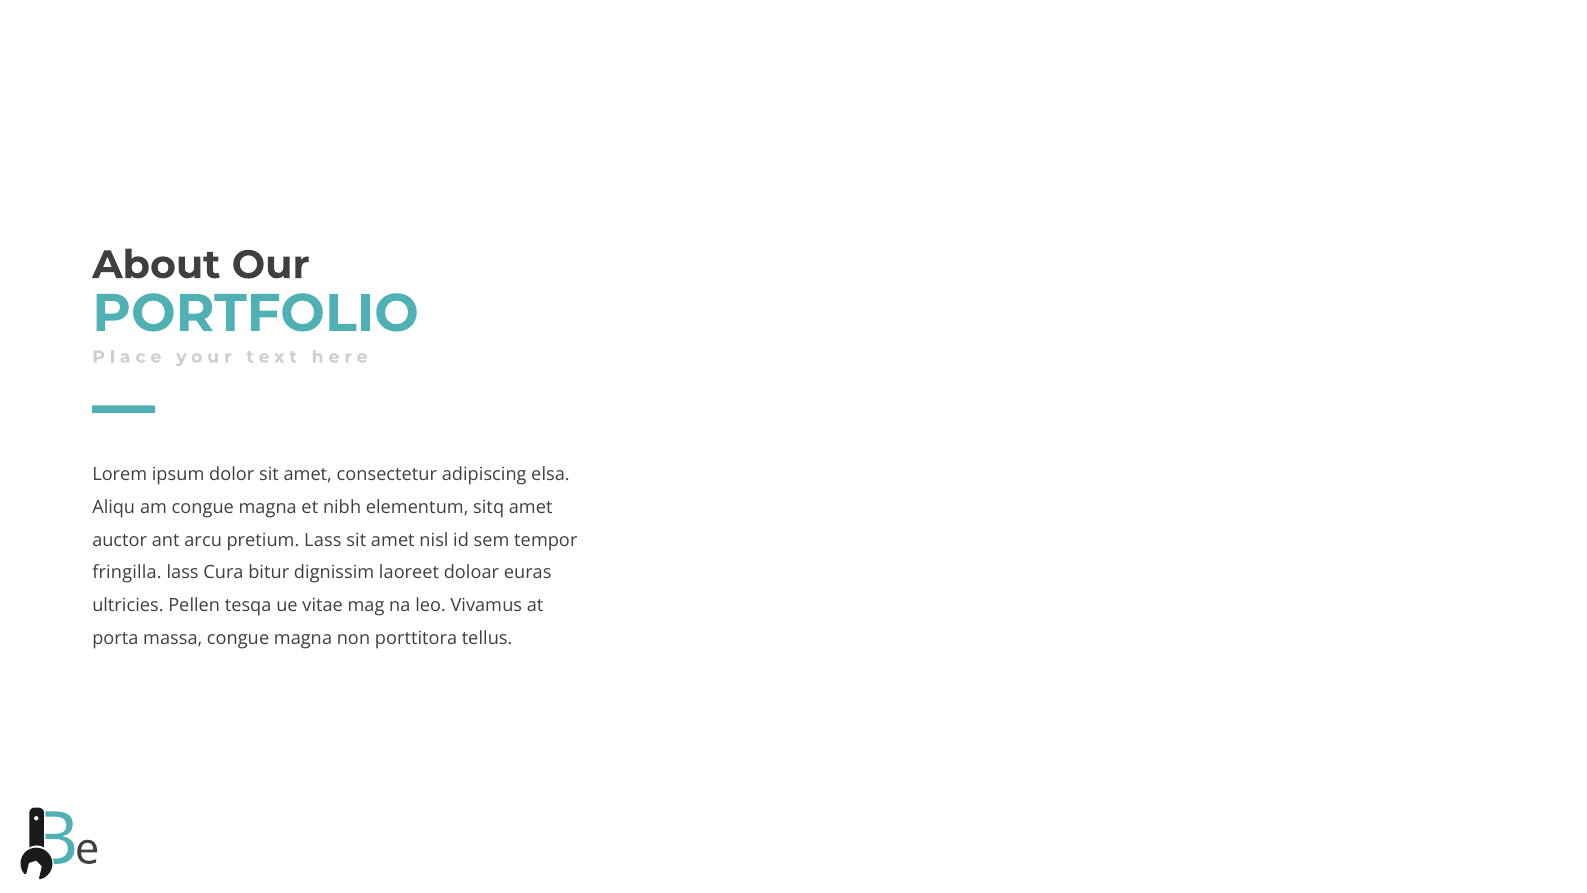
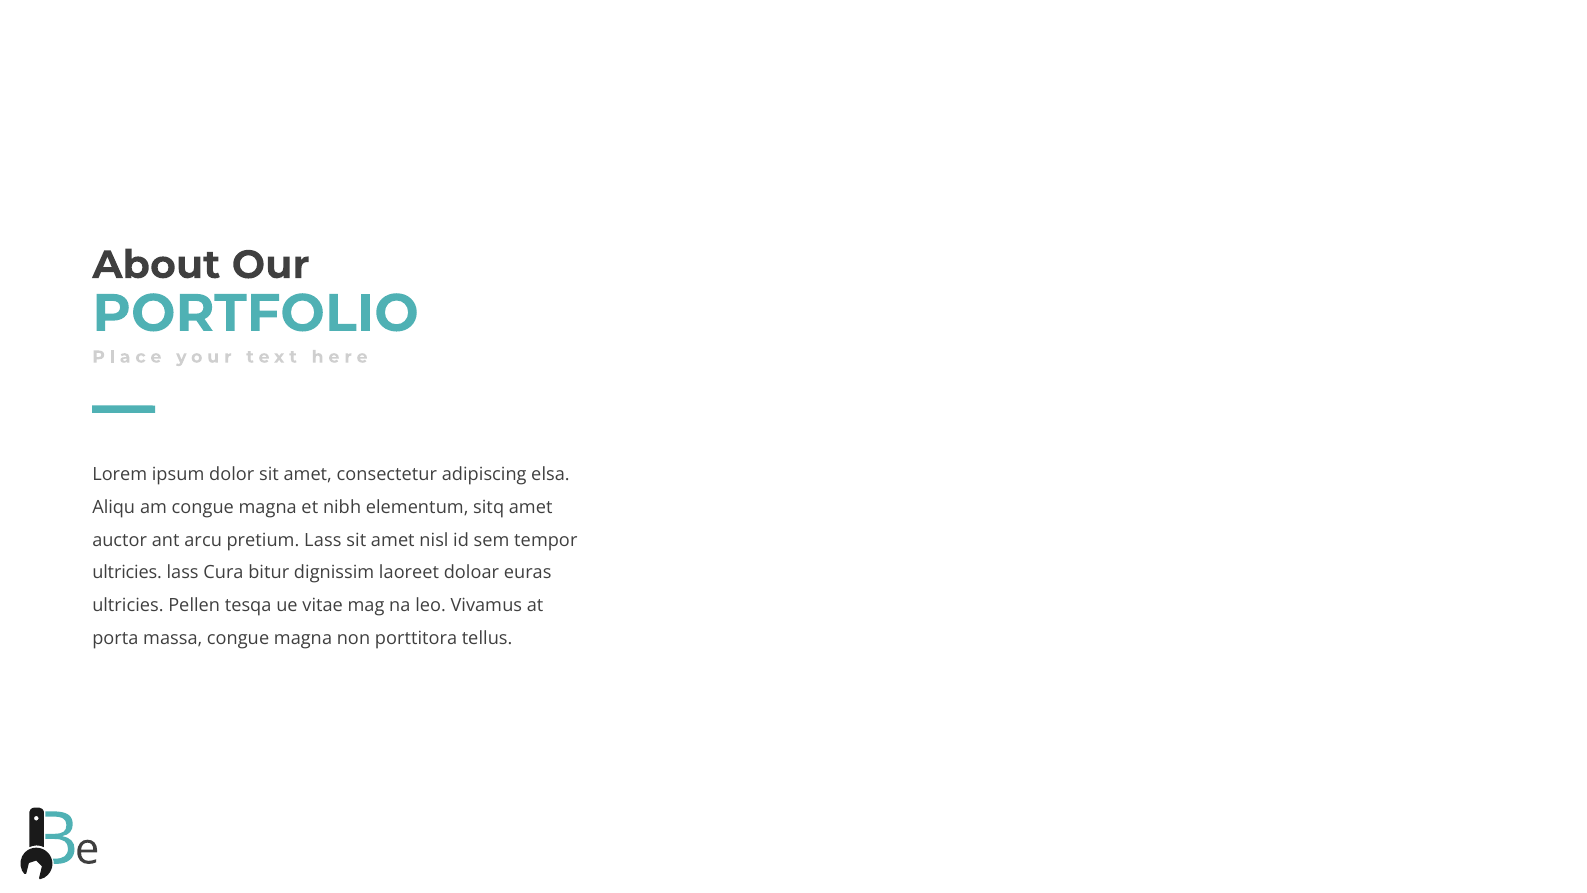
fringilla: fringilla -> ultricies (127, 573)
